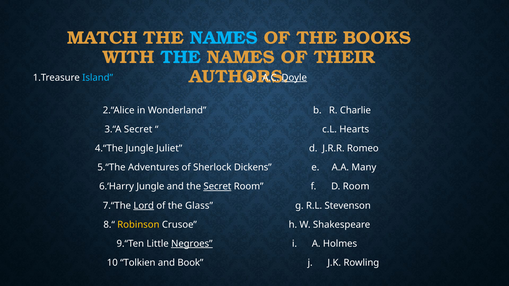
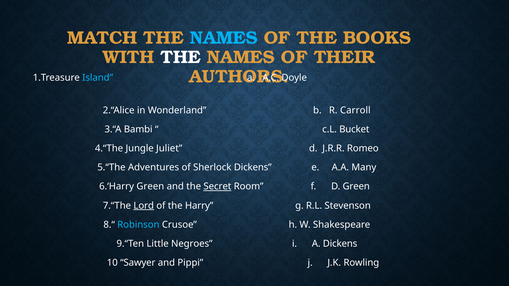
THE colour: light blue -> white (181, 57)
Doyle underline: present -> none (294, 78)
Charlie: Charlie -> Carroll (355, 111)
3.“A Secret: Secret -> Bambi (138, 130)
Hearts: Hearts -> Bucket (354, 130)
6.‘Harry Jungle: Jungle -> Green (150, 187)
D Room: Room -> Green (356, 187)
Glass: Glass -> Harry (199, 206)
Robinson colour: yellow -> light blue (138, 225)
Negroes underline: present -> none (192, 244)
A Holmes: Holmes -> Dickens (340, 244)
Tolkien: Tolkien -> Sawyer (138, 263)
Book: Book -> Pippi (190, 263)
